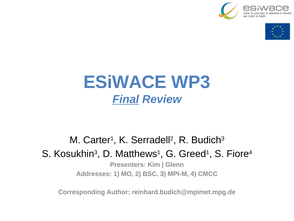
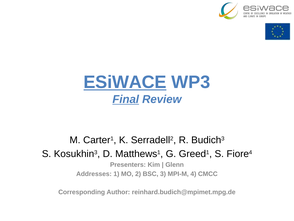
ESiWACE underline: none -> present (125, 82)
